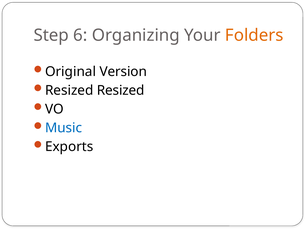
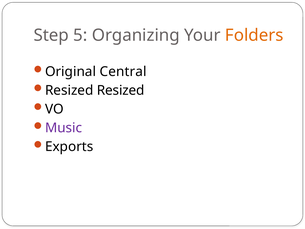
6: 6 -> 5 (80, 35)
Version: Version -> Central (123, 72)
Music colour: blue -> purple (64, 128)
